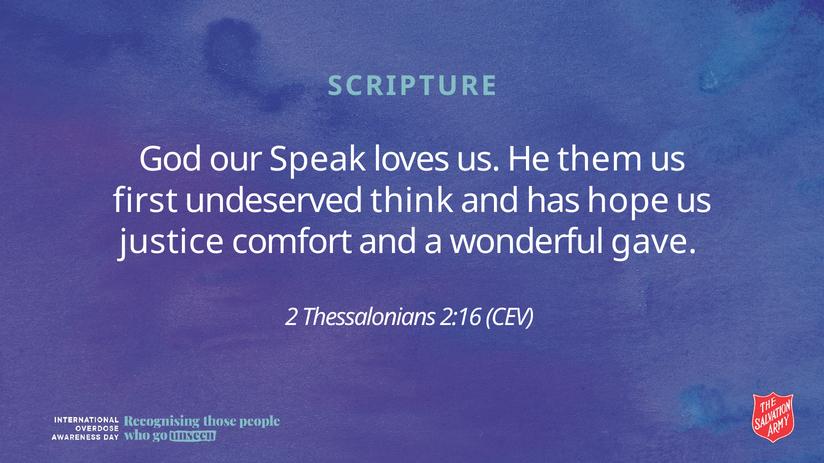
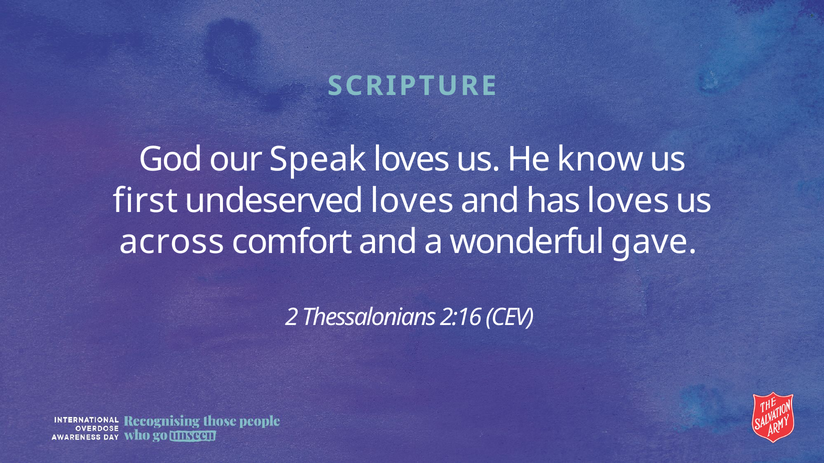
them: them -> know (600, 160)
undeserved think: think -> loves (412, 201)
has hope: hope -> loves (628, 201)
justice: justice -> across (172, 242)
